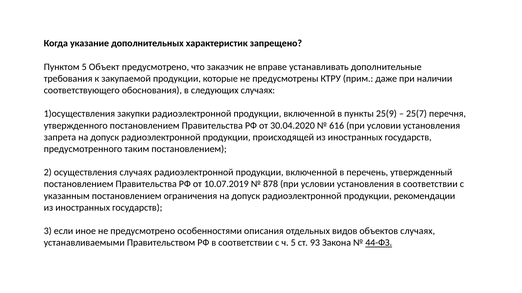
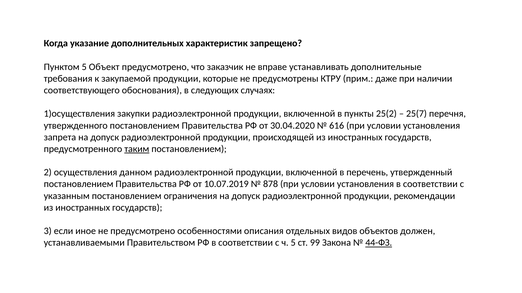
25(9: 25(9 -> 25(2 (386, 114)
таким underline: none -> present (137, 149)
осуществления случаях: случаях -> данном (136, 173)
объектов случаях: случаях -> должен (418, 231)
93: 93 -> 99 (315, 243)
